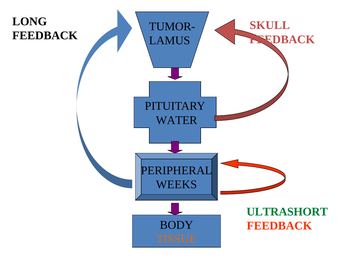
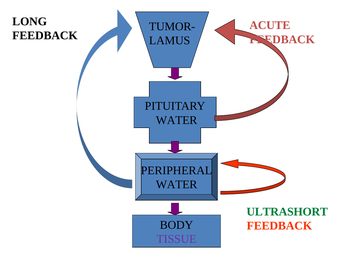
SKULL: SKULL -> ACUTE (270, 25)
WEEKS: WEEKS -> WATER (177, 184)
TISSUE colour: orange -> purple (176, 239)
